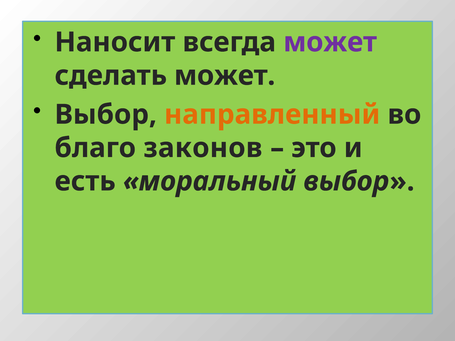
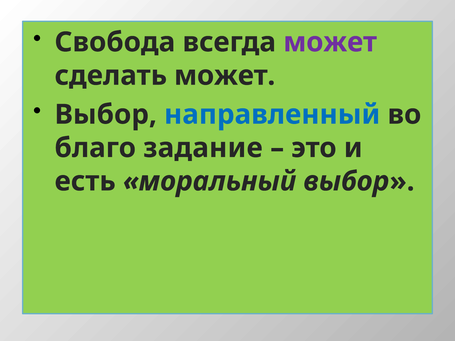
Наносит: Наносит -> Свобода (115, 42)
направленный colour: orange -> blue (272, 115)
законов: законов -> задание (203, 148)
